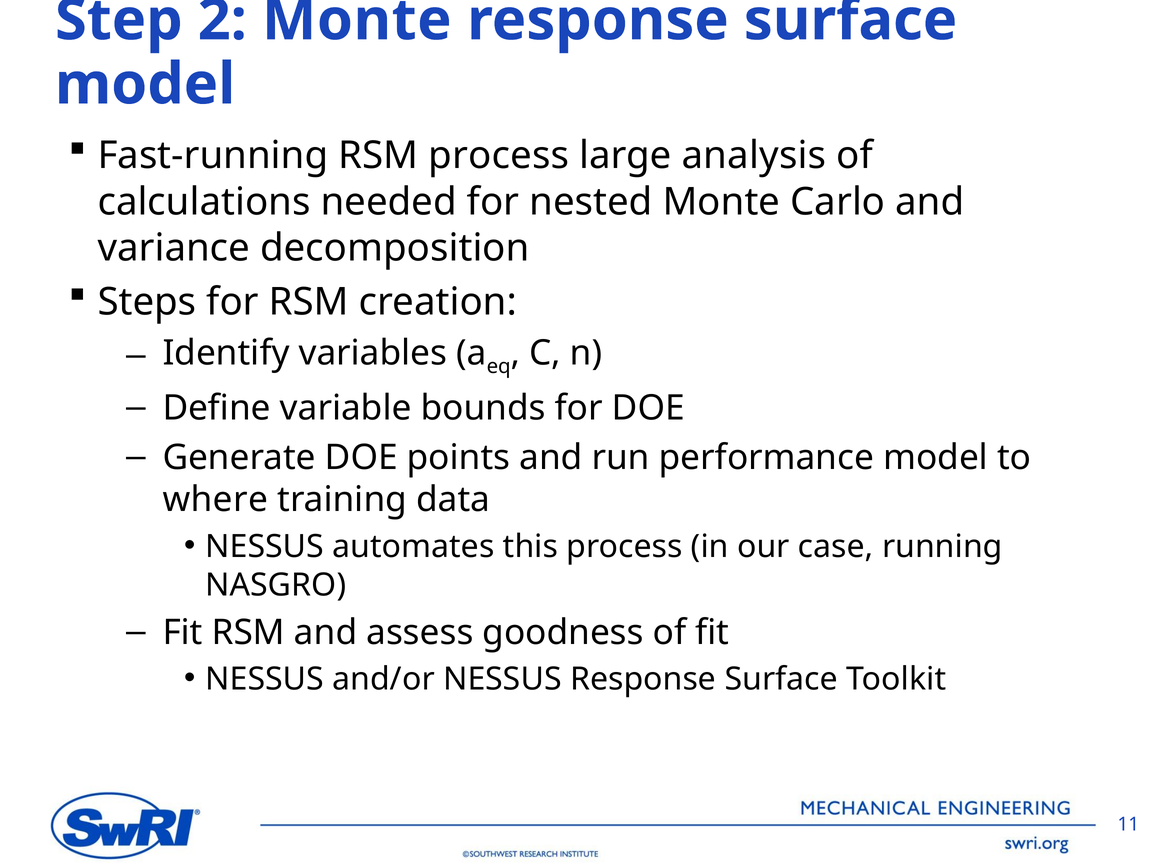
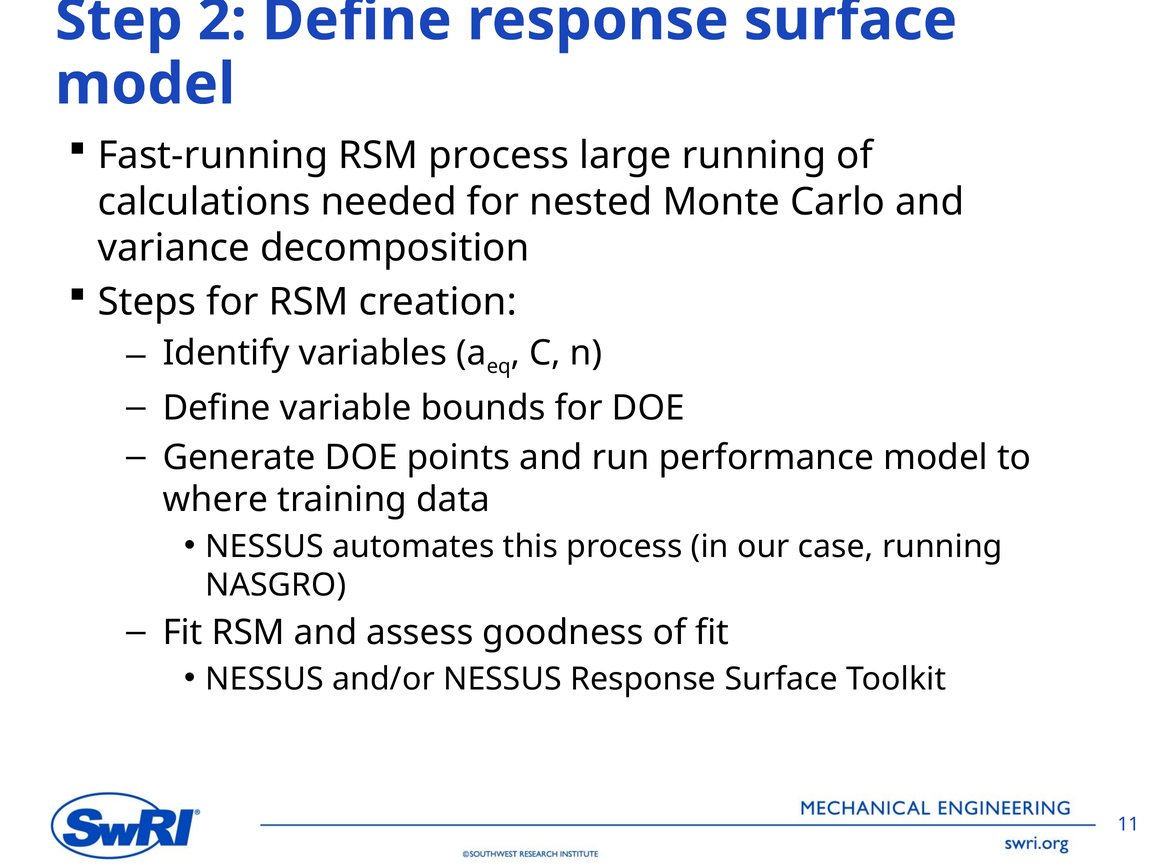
2 Monte: Monte -> Define (357, 20)
large analysis: analysis -> running (754, 156)
